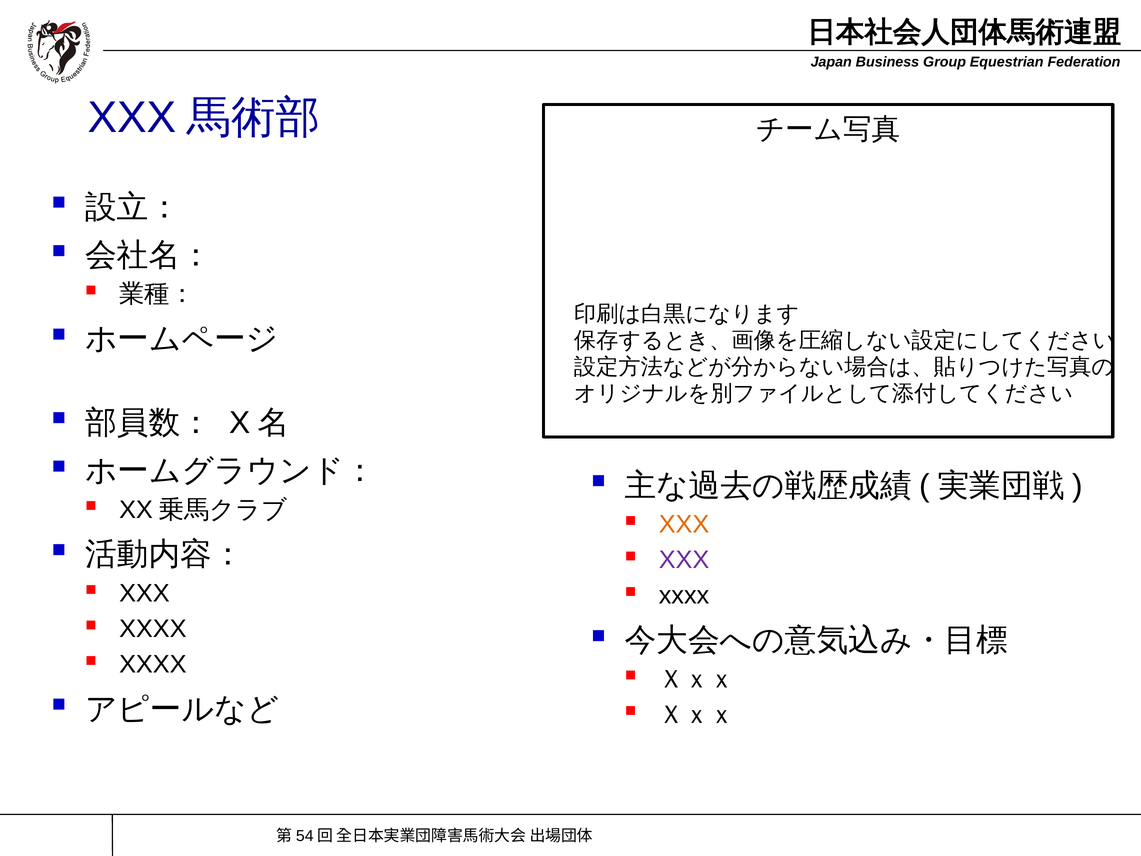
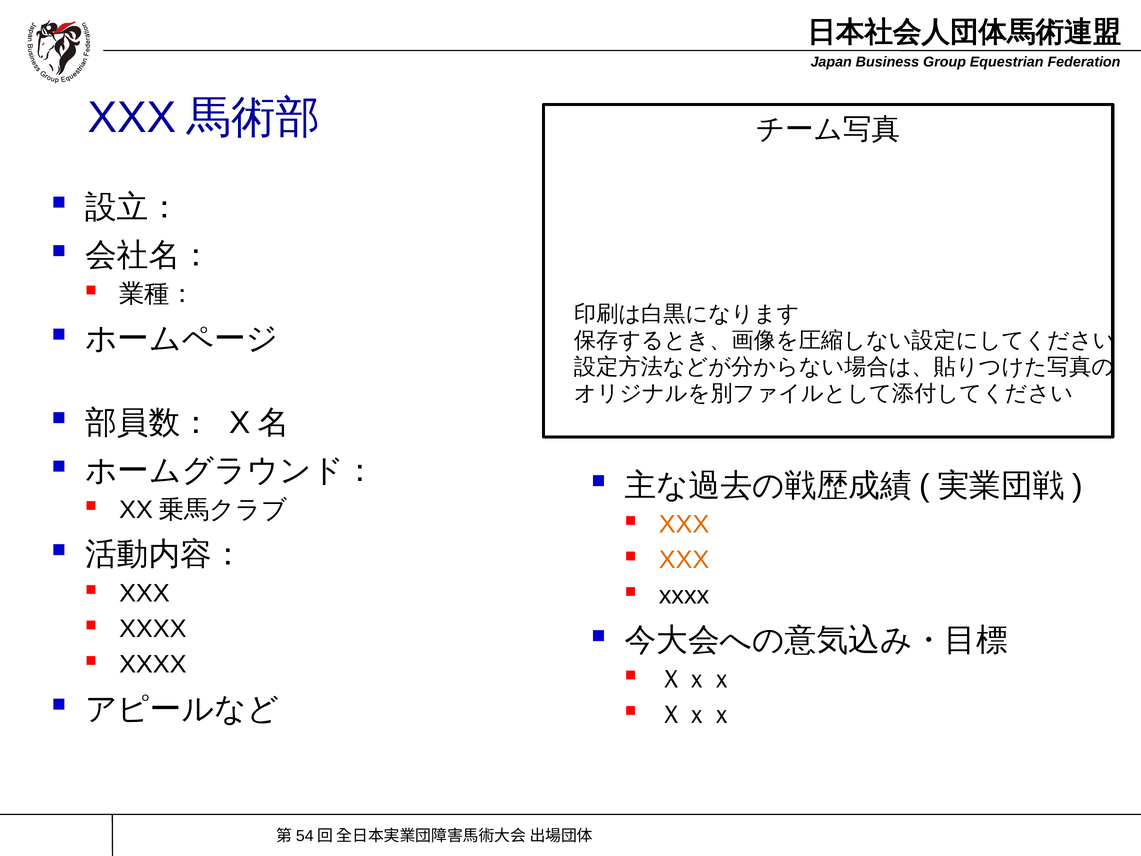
XXX colour: purple -> orange (684, 560)
